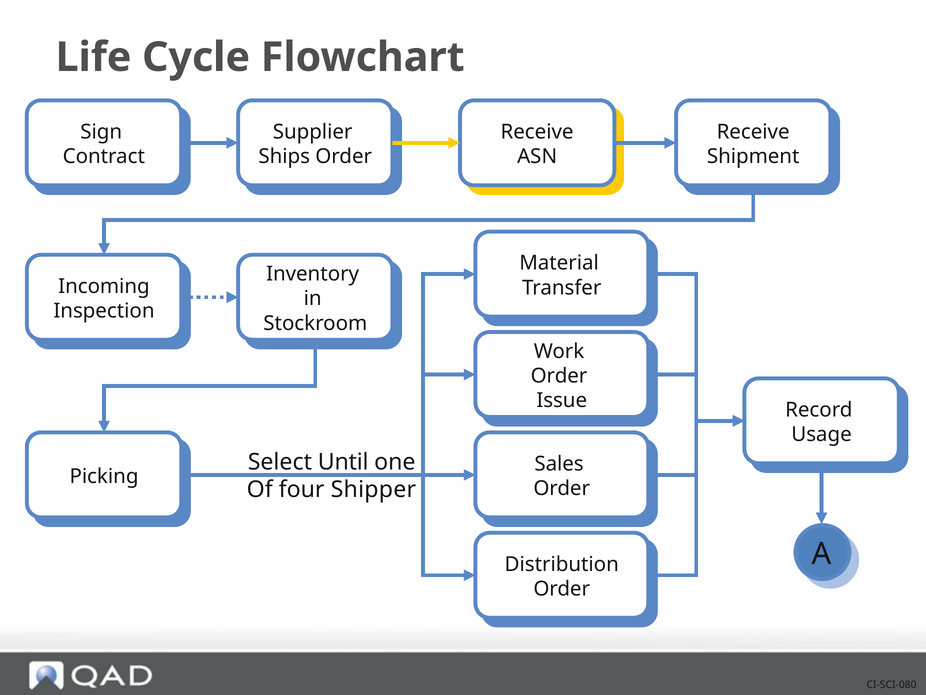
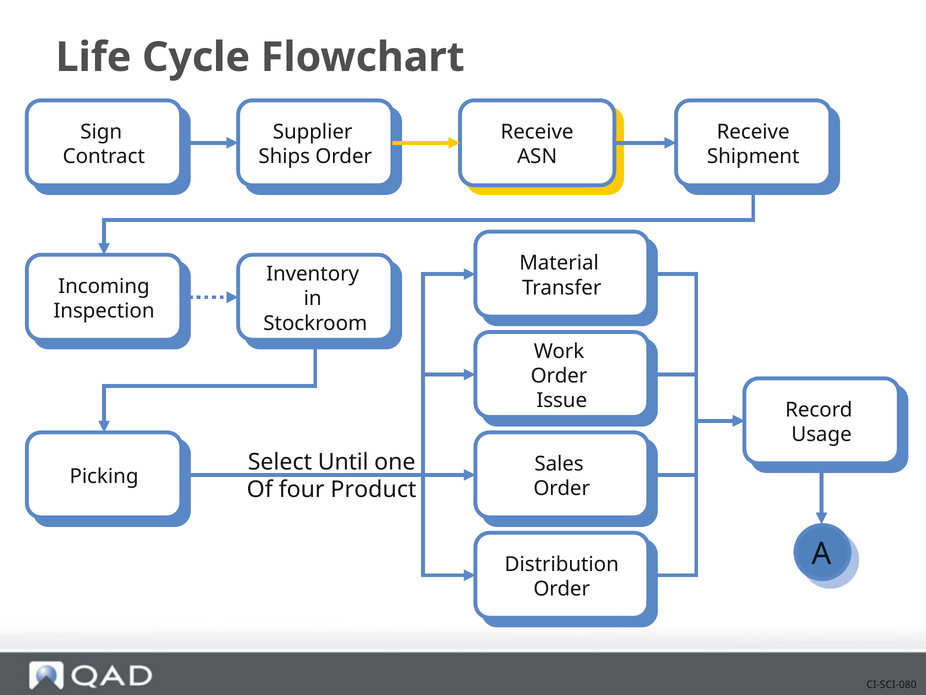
Shipper: Shipper -> Product (373, 489)
